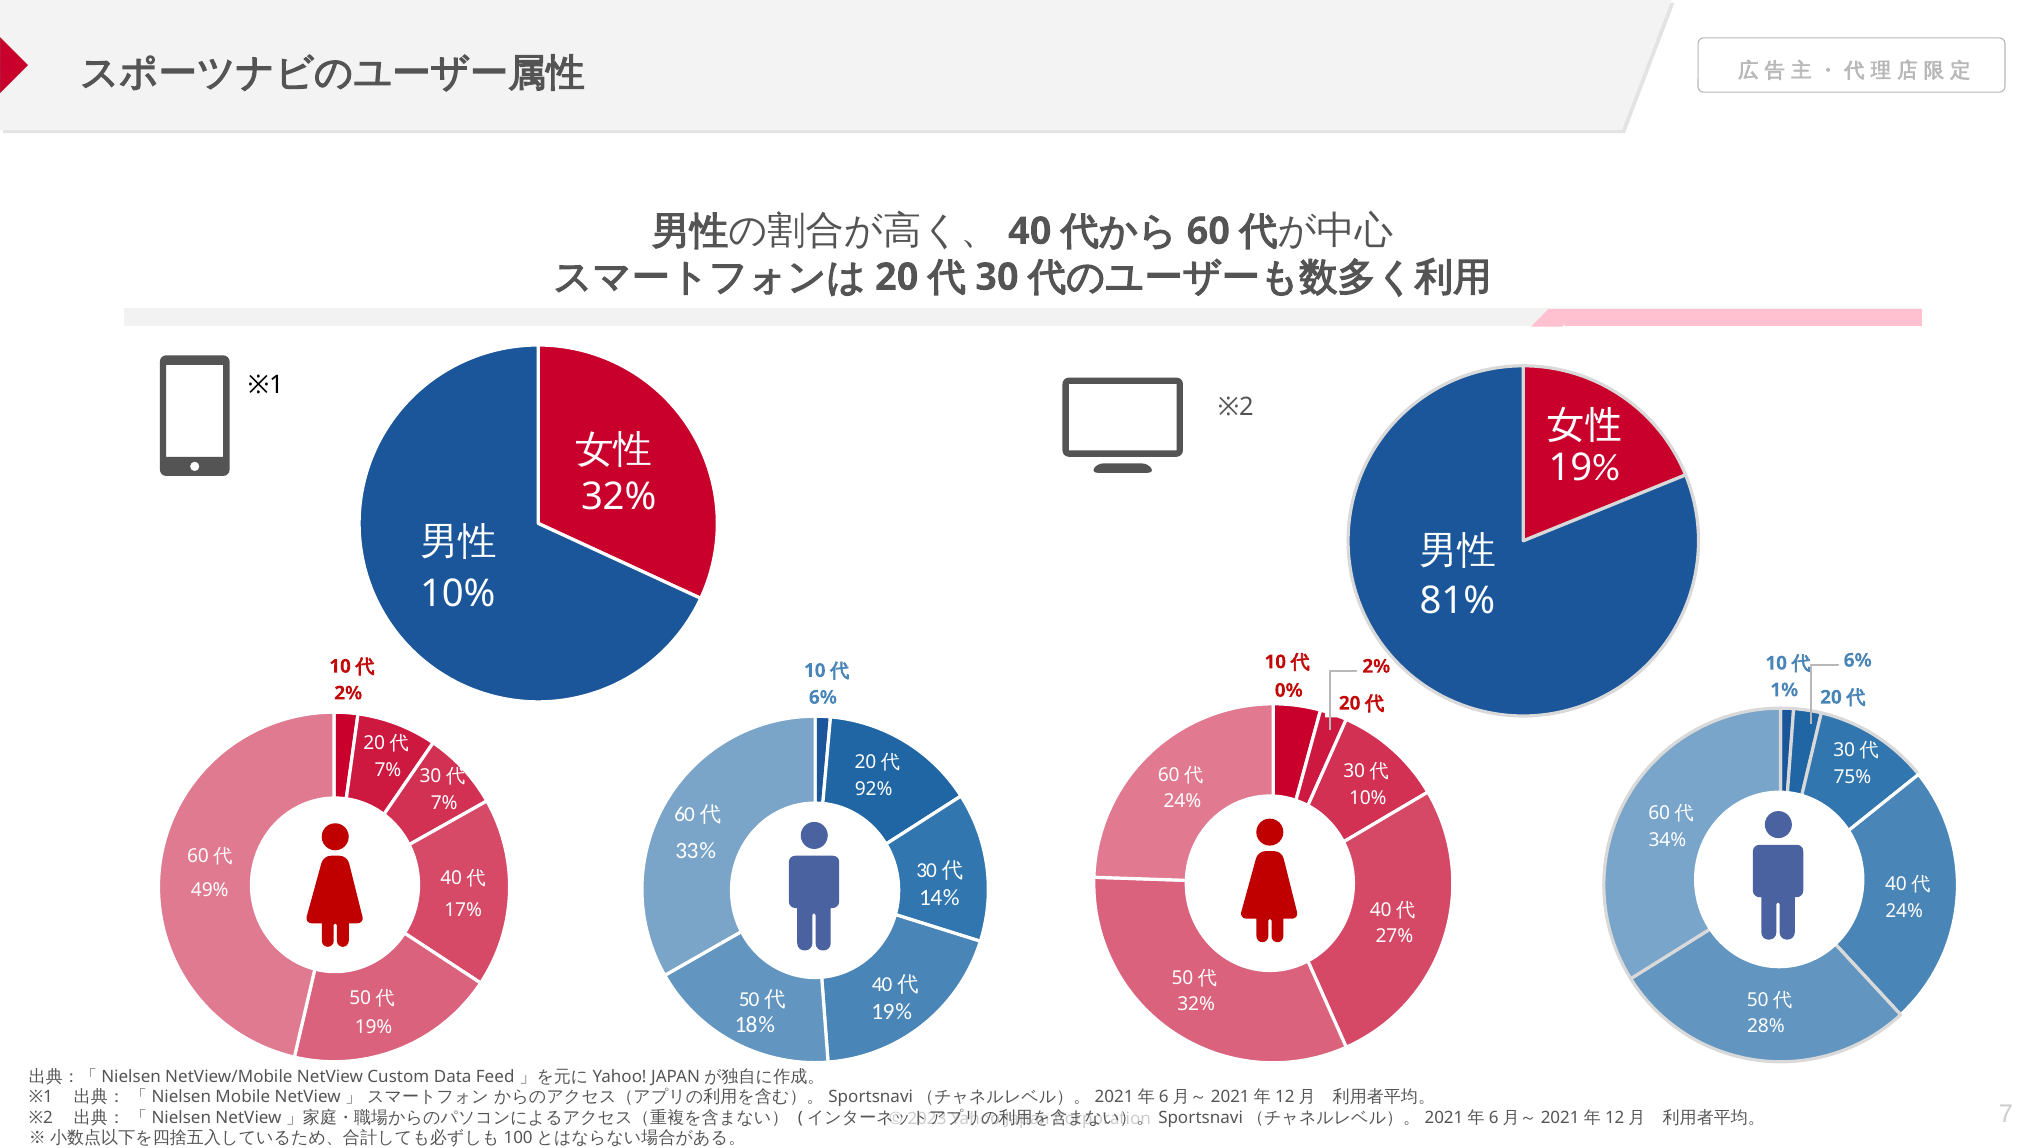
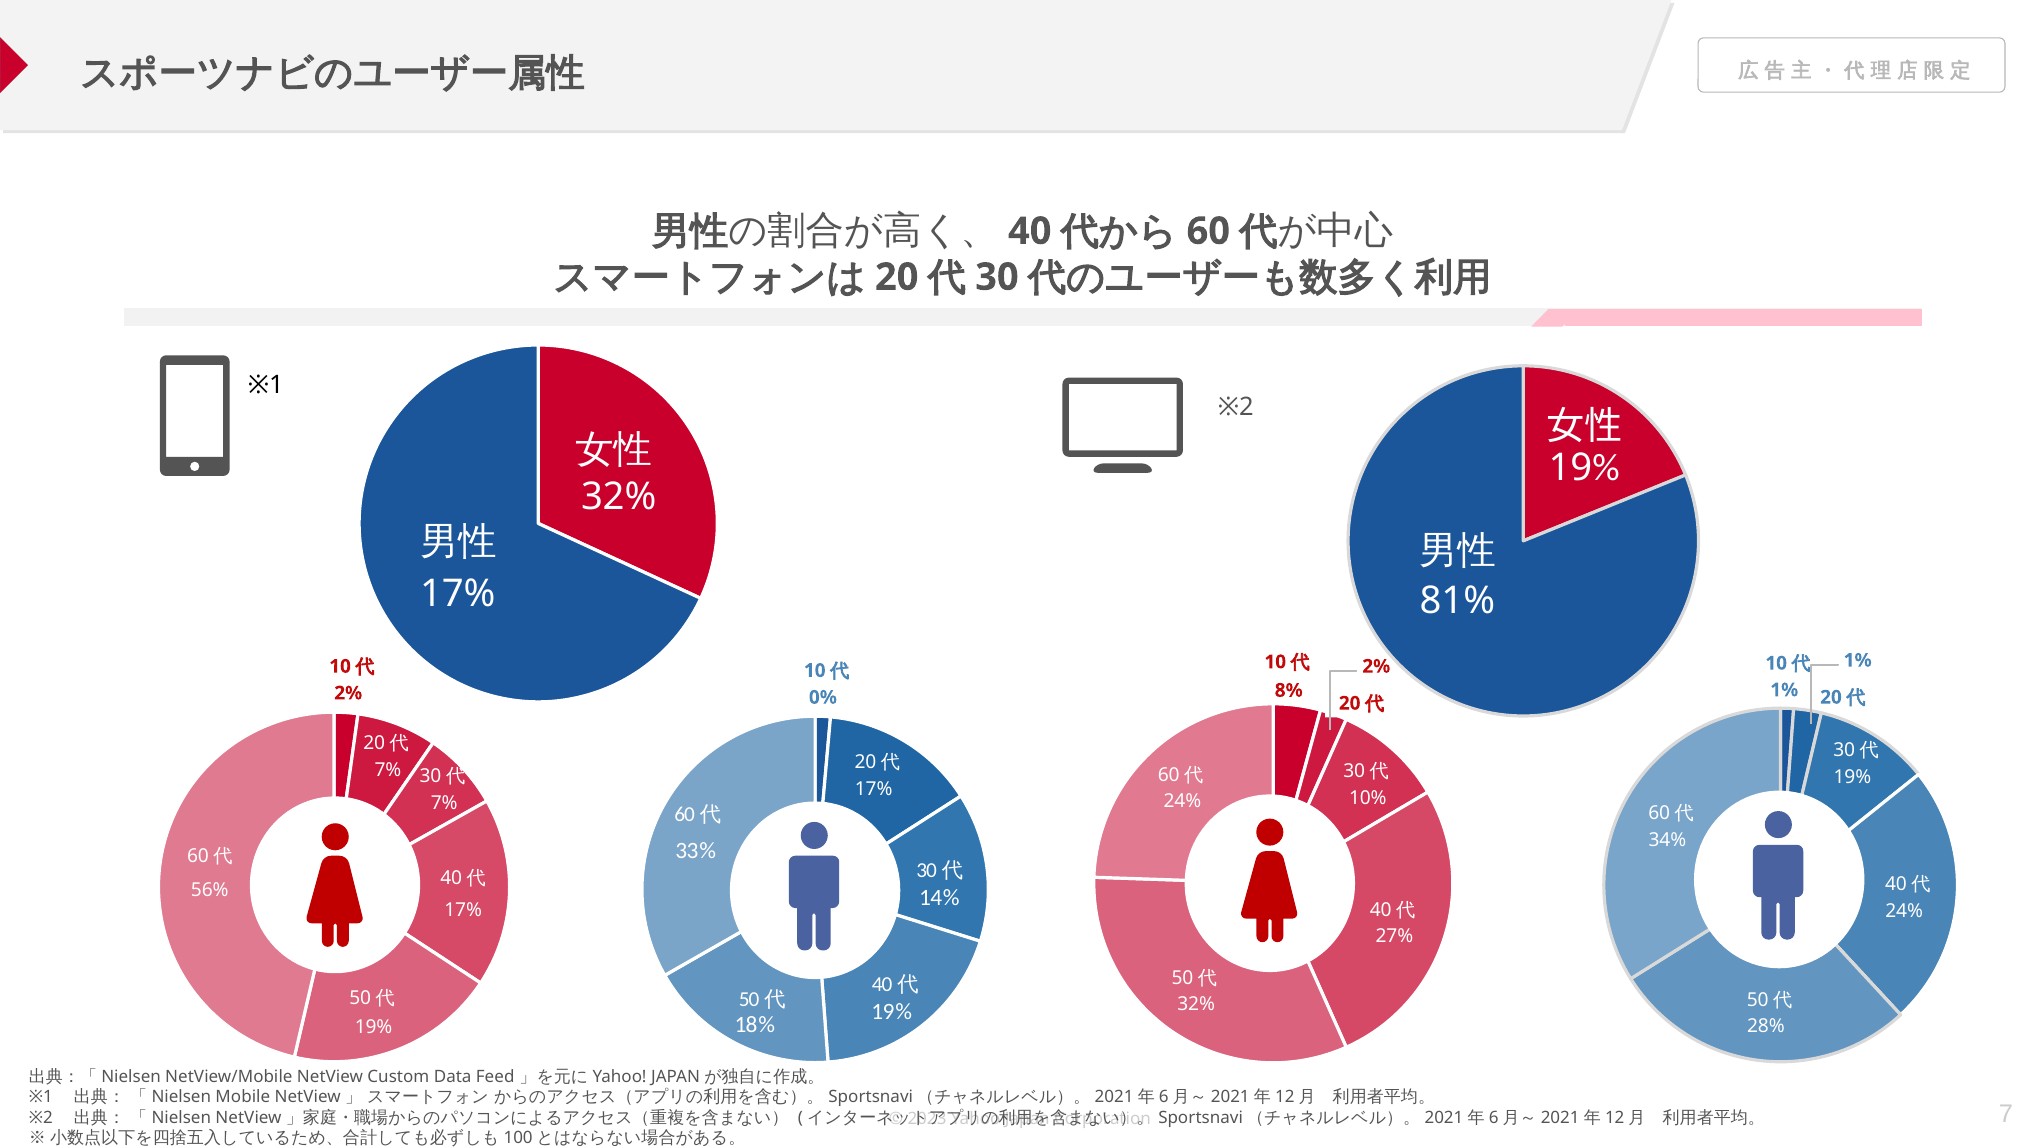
10%: 10% -> 17% (458, 594)
6%: 6% -> 1% (1858, 660)
0%: 0% -> 8% (1289, 690)
6%: 6% -> 0% (823, 697)
75%: 75% -> 19% (1852, 777)
92%: 92% -> 17% (874, 789)
49%: 49% -> 56% (210, 890)
